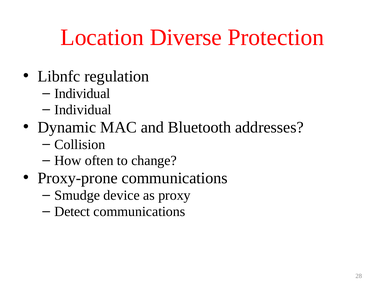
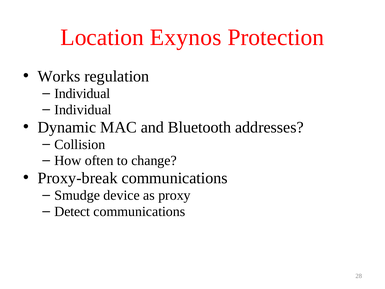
Diverse: Diverse -> Exynos (186, 37)
Libnfc: Libnfc -> Works (59, 76)
Proxy-prone: Proxy-prone -> Proxy-break (78, 178)
